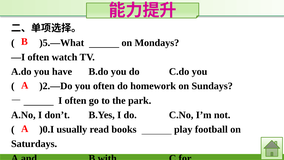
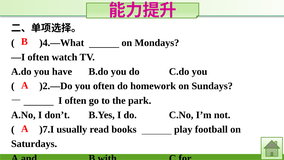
)5.—What: )5.—What -> )4.—What (62, 43)
)0.I: )0.I -> )7.I (47, 129)
